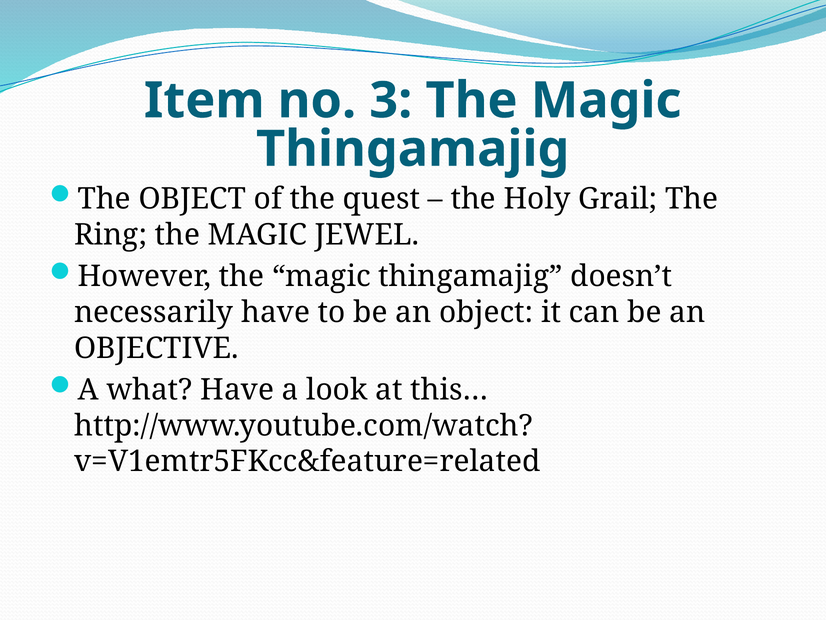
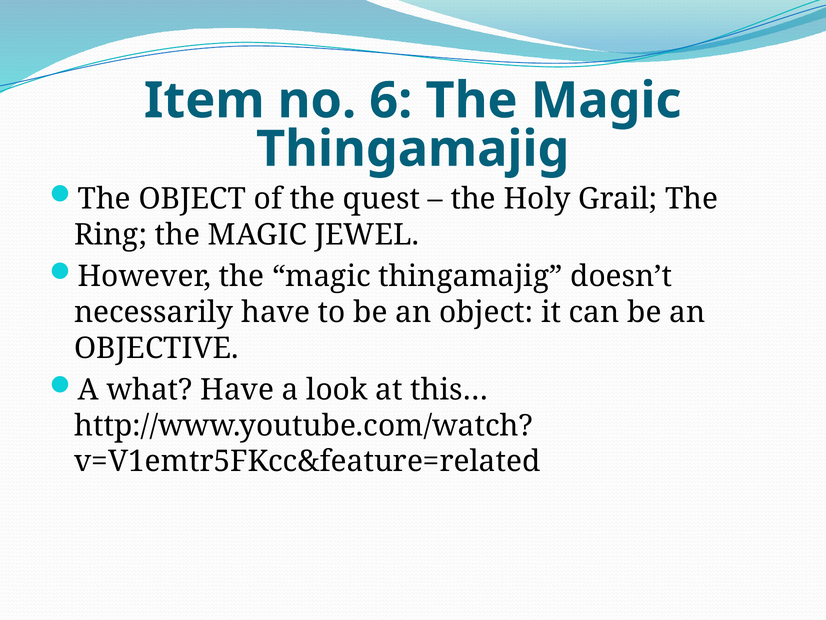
3: 3 -> 6 (391, 101)
